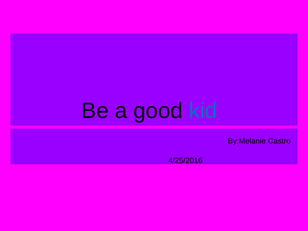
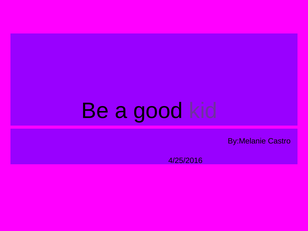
kid colour: blue -> purple (203, 111)
